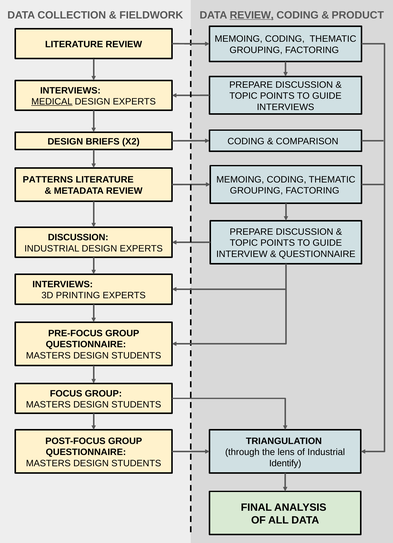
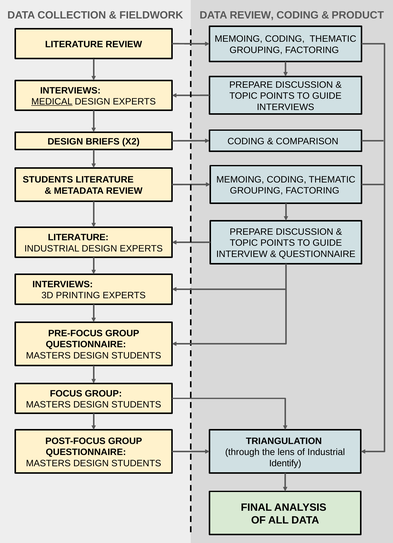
REVIEW underline: present -> none (252, 15)
PATTERNS: PATTERNS -> STUDENTS (48, 180)
DISCUSSION: DISCUSSION -> LITERATURE (78, 237)
